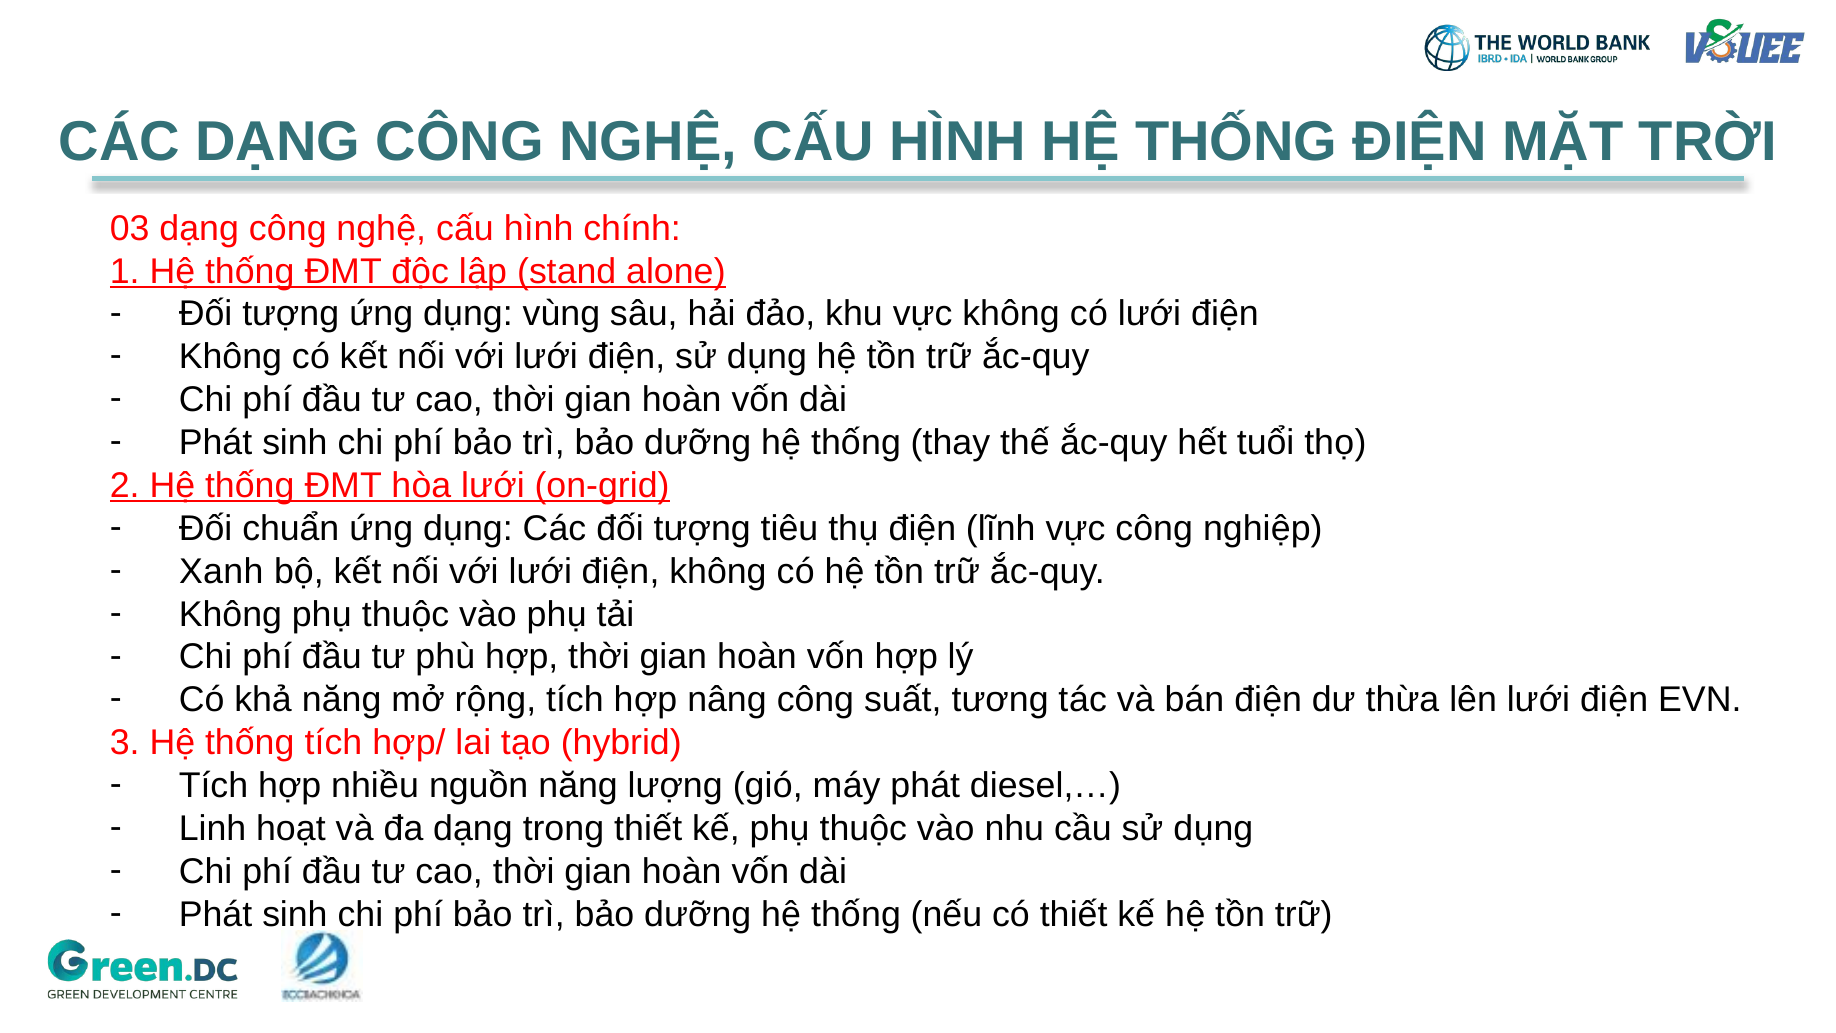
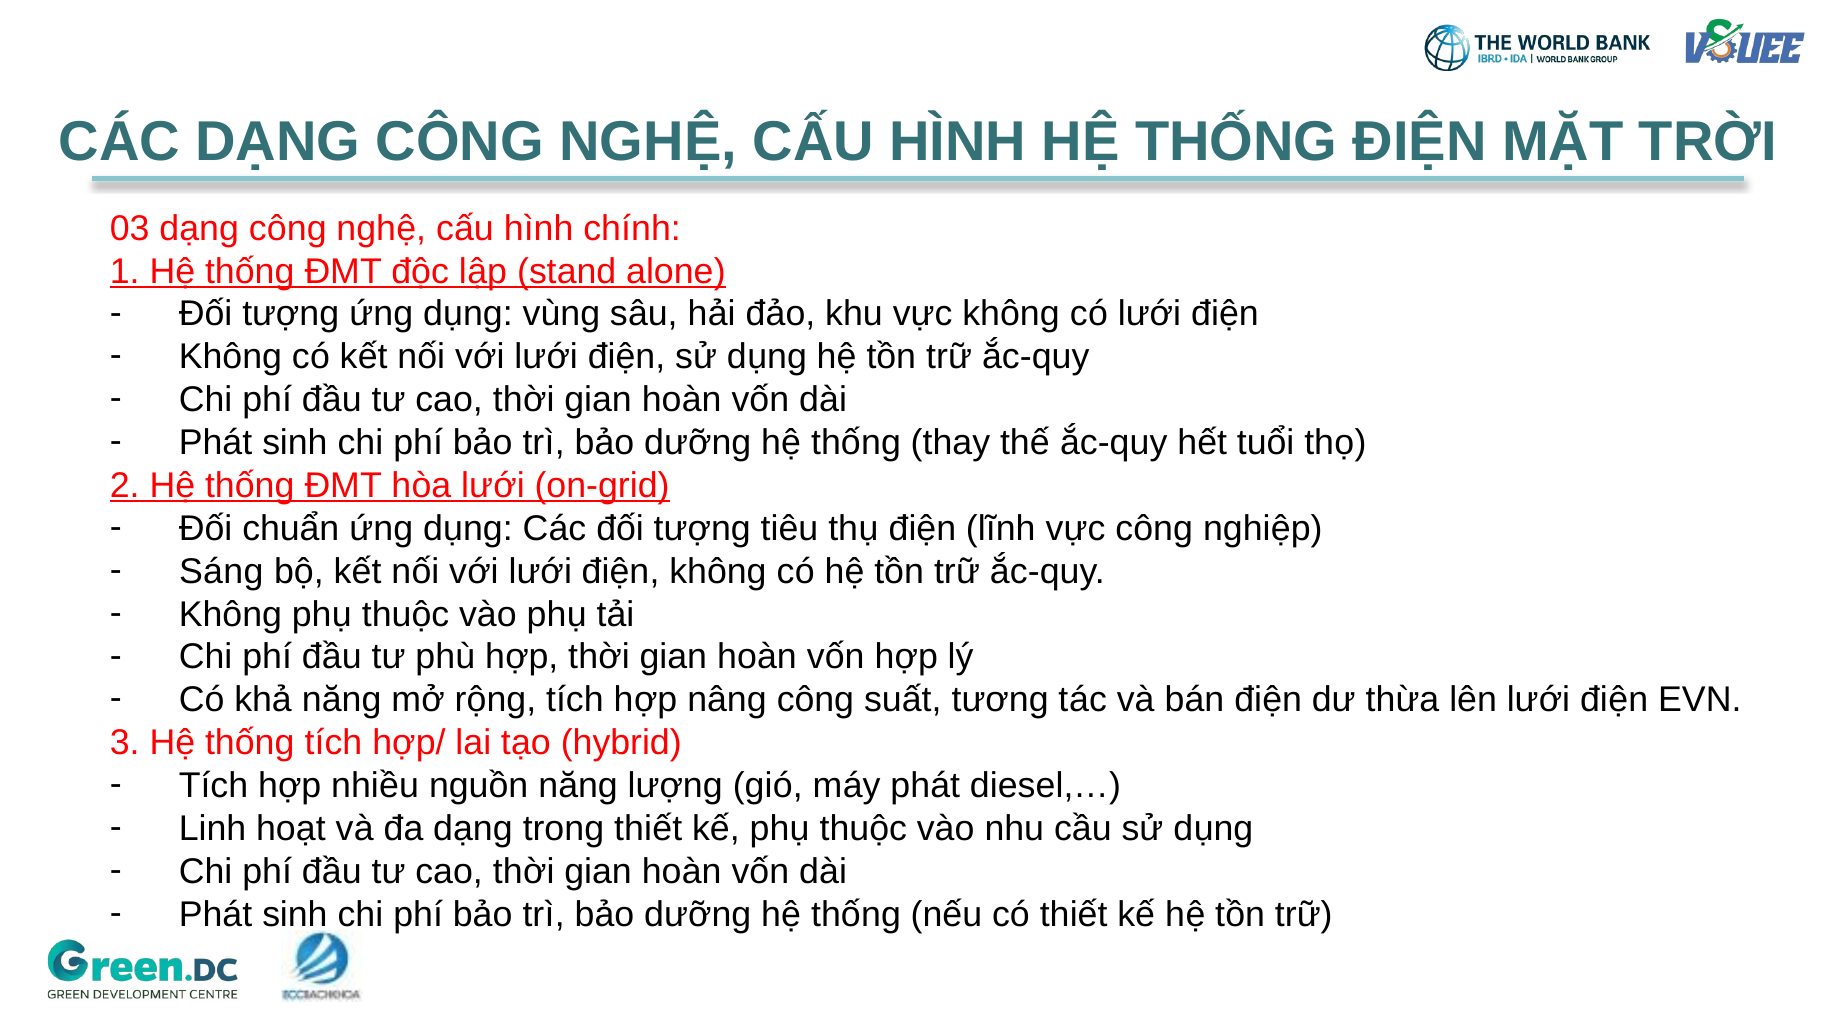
Xanh: Xanh -> Sáng (221, 571)
